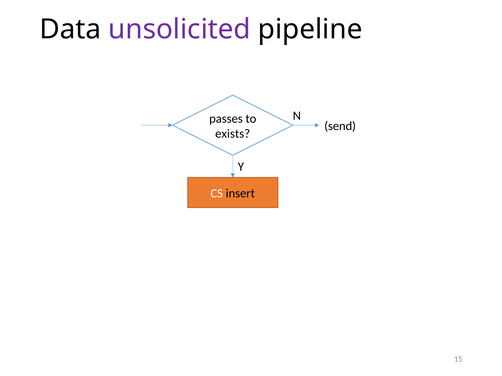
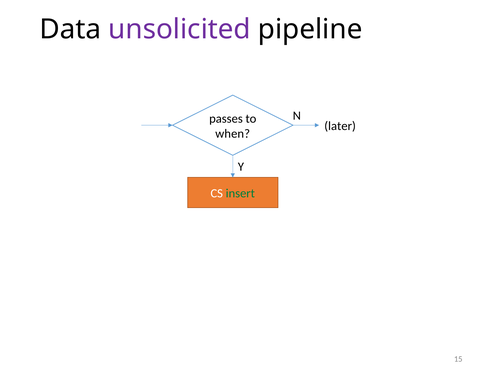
send: send -> later (340, 126)
exists: exists -> when (233, 134)
insert colour: black -> green (240, 194)
